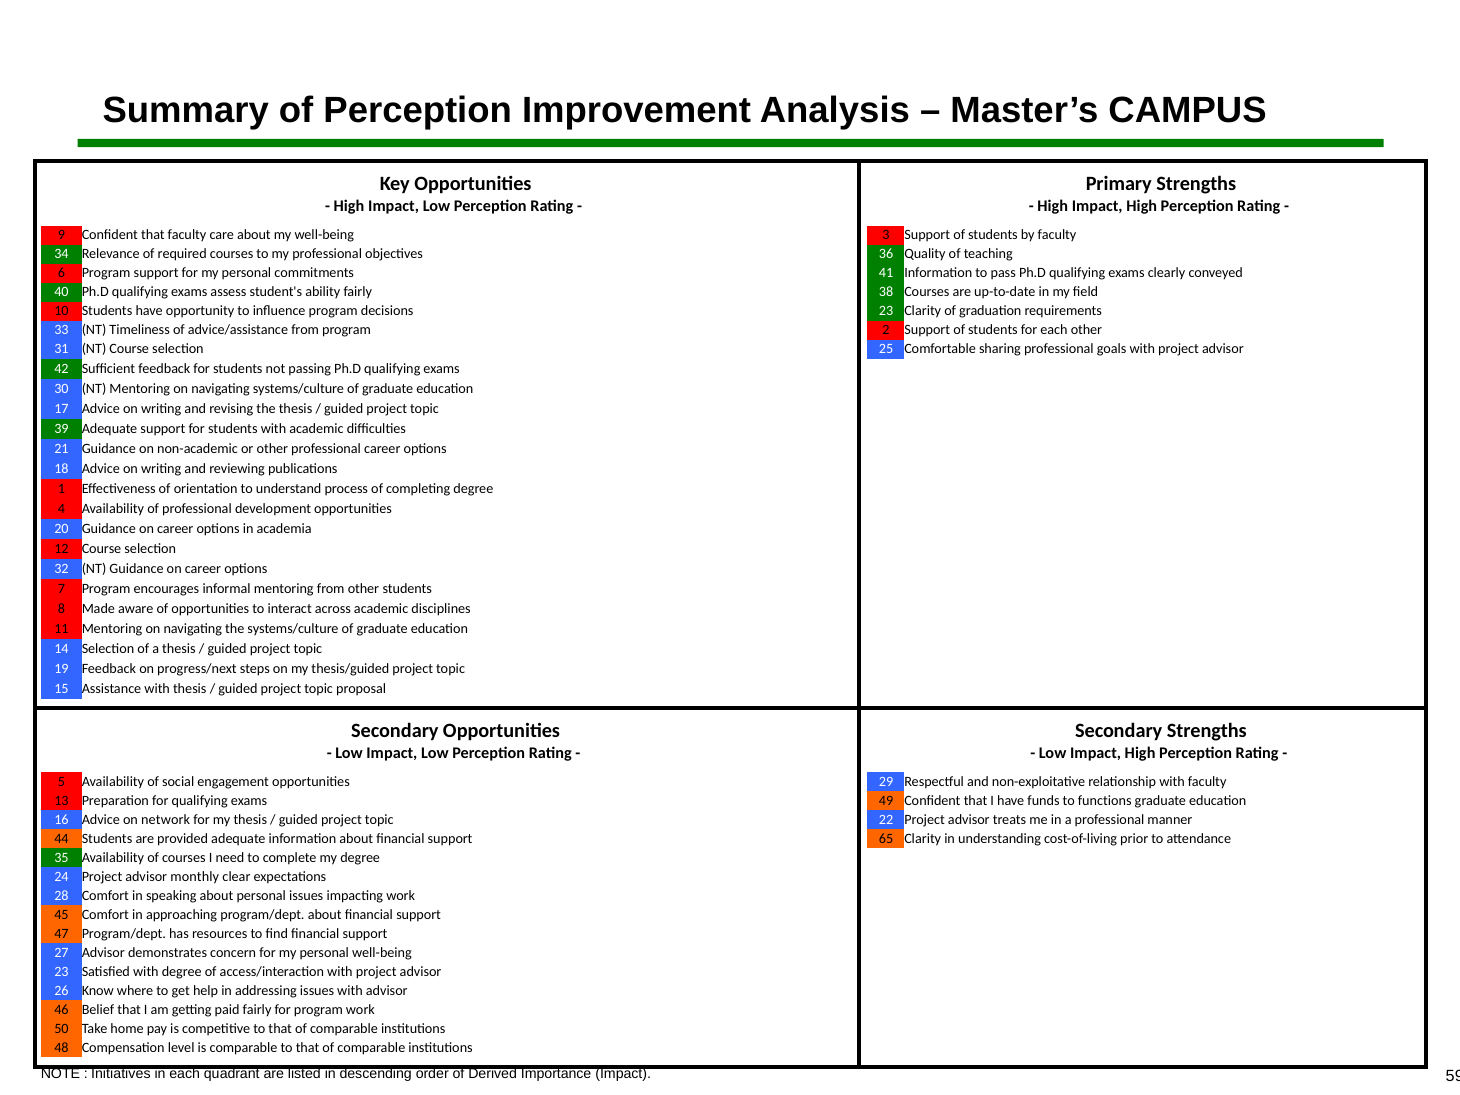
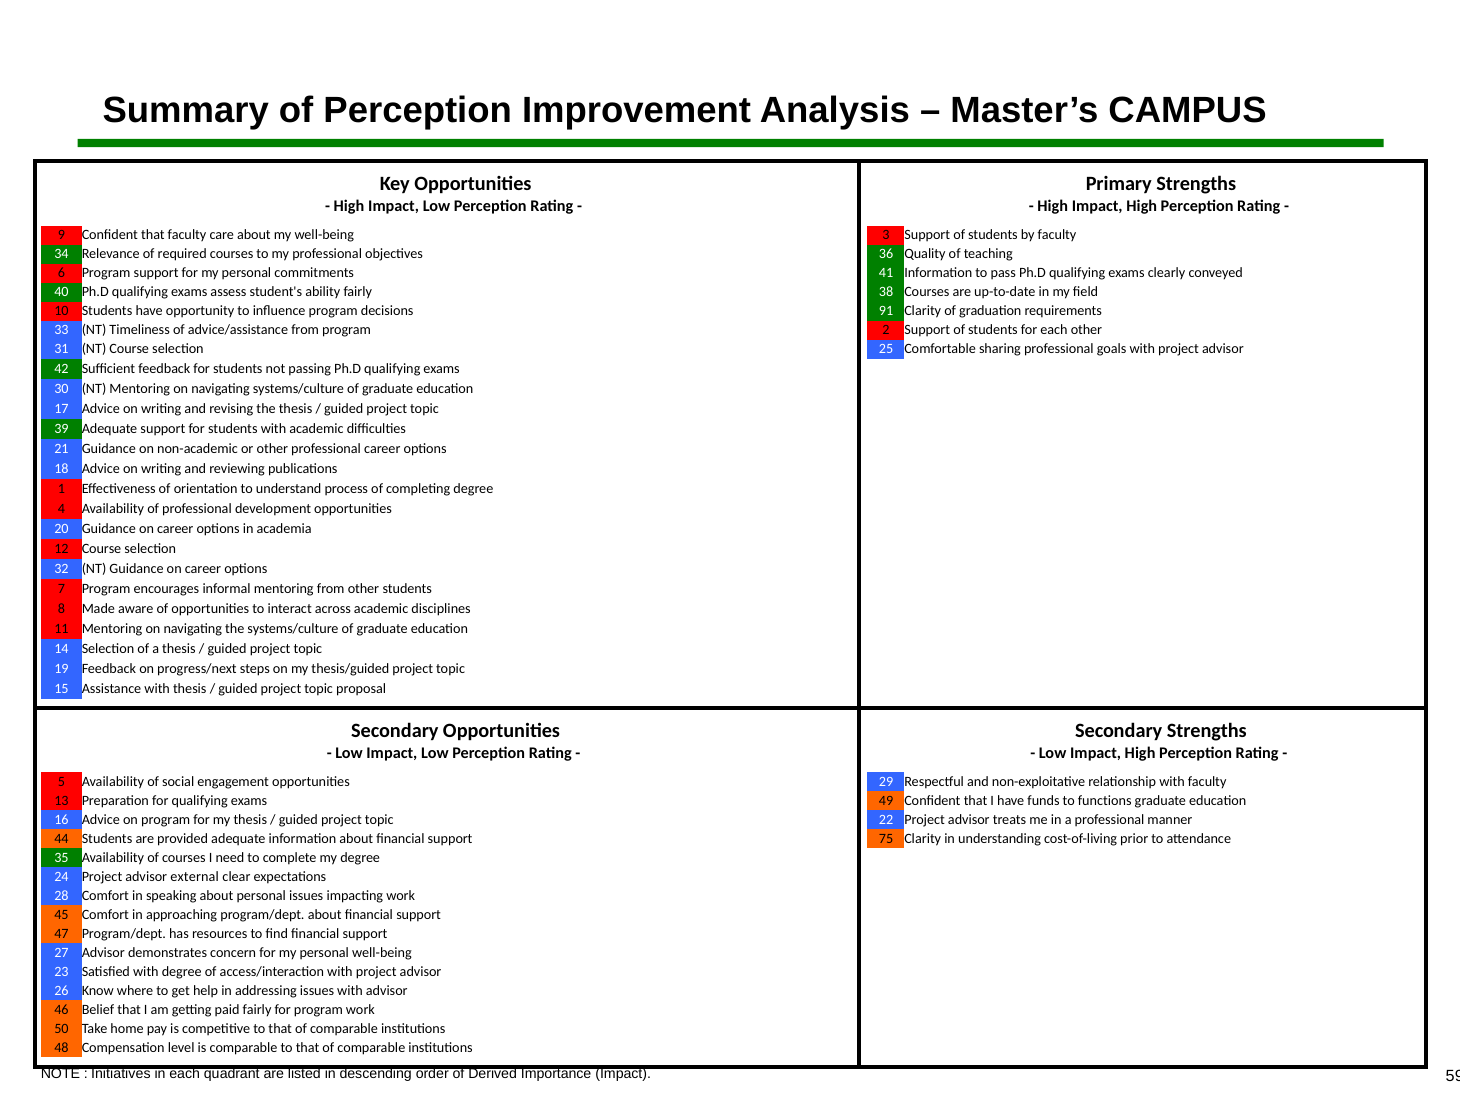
decisions 23: 23 -> 91 (886, 311)
on network: network -> program (166, 820)
65: 65 -> 75 (886, 839)
monthly: monthly -> external (195, 877)
